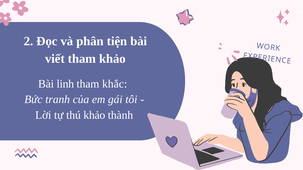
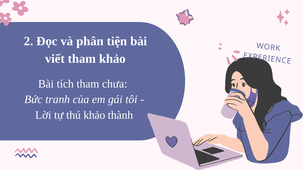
linh: linh -> tích (65, 84)
khắc: khắc -> chưa (115, 84)
